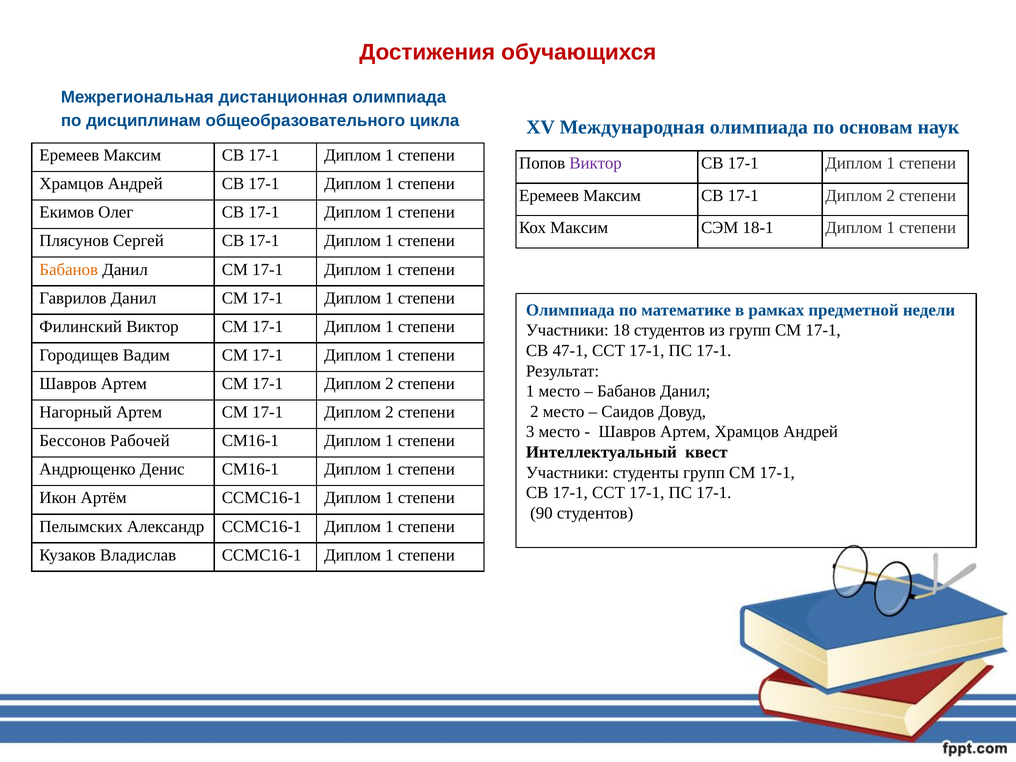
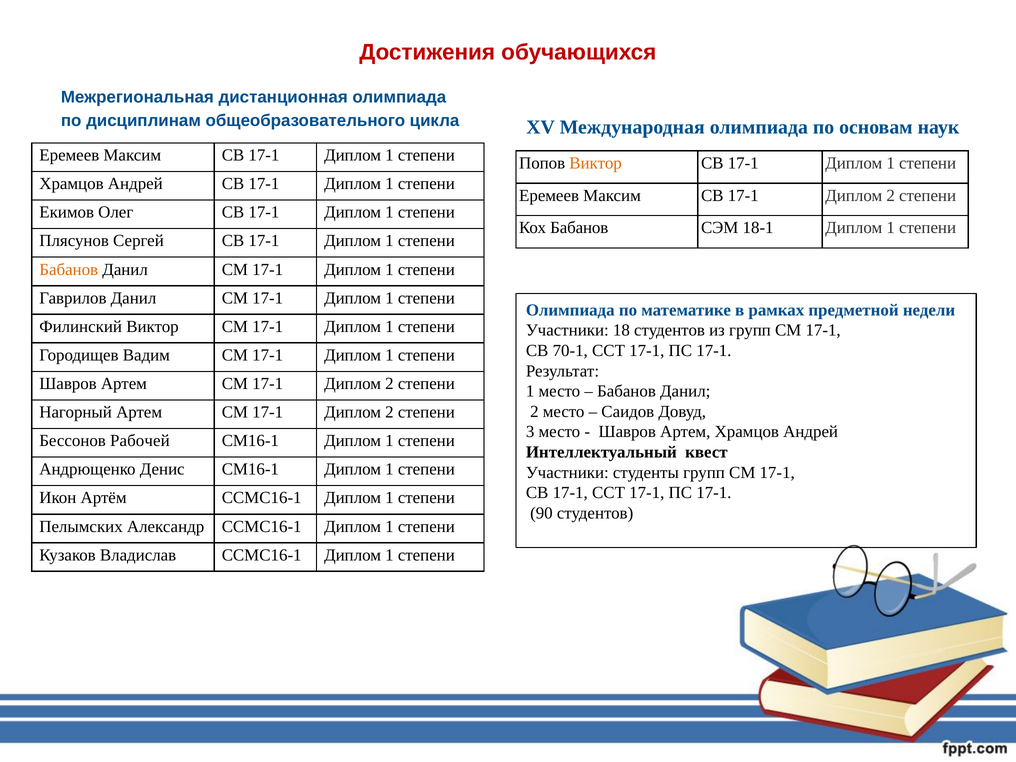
Виктор colour: purple -> orange (596, 163)
Кох Максим: Максим -> Бабанов (579, 228)
47-1: 47-1 -> 70-1 (570, 351)
